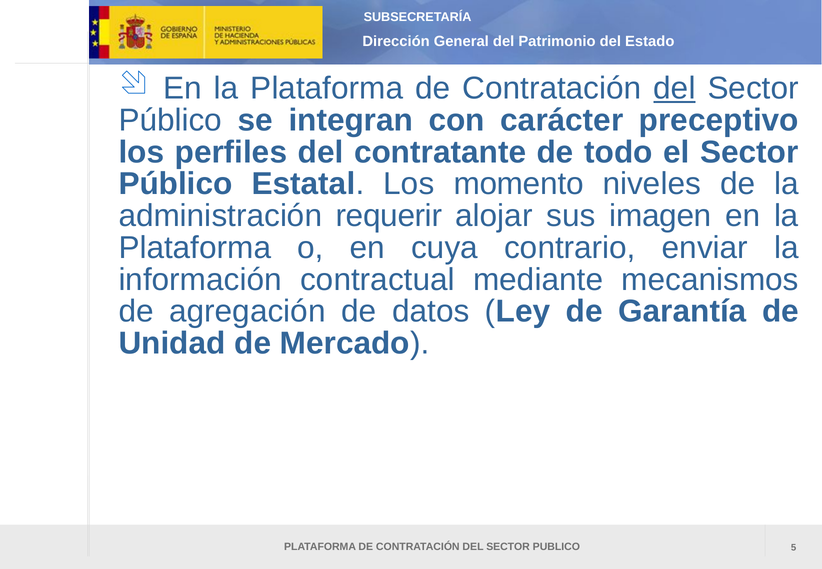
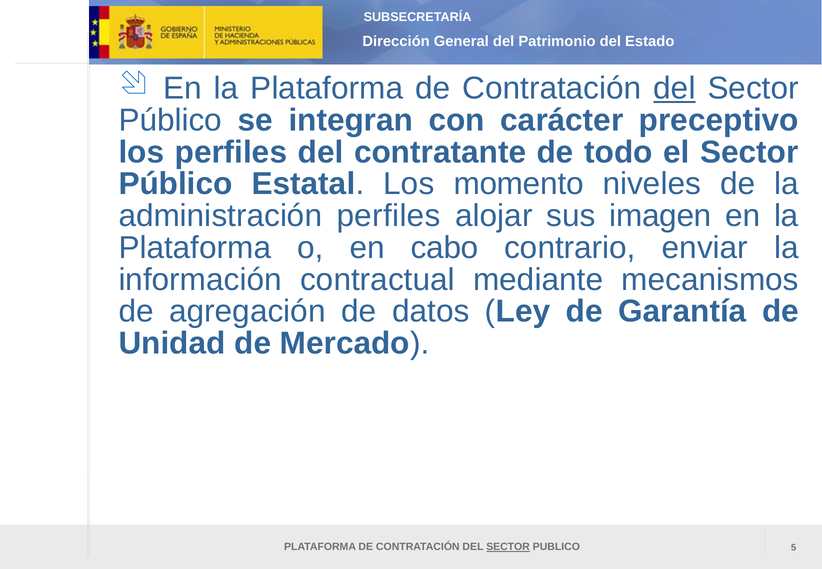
administración requerir: requerir -> perfiles (389, 216)
cuya: cuya -> cabo (445, 248)
SECTOR underline: none -> present (508, 547)
